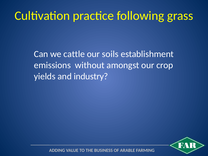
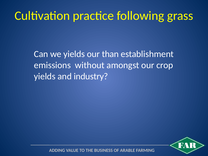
we cattle: cattle -> yields (74, 54)
soils: soils -> than (110, 54)
